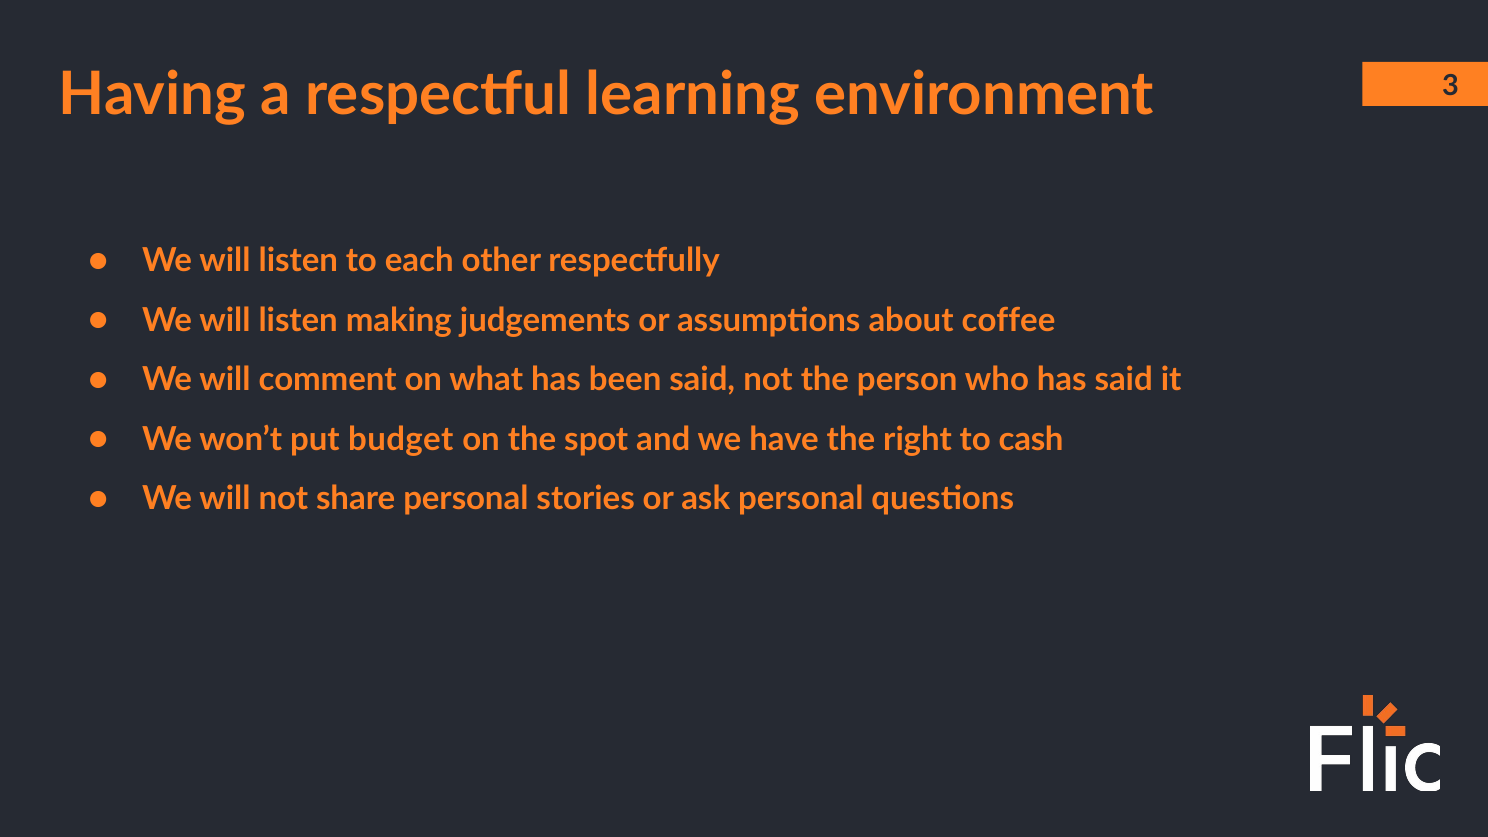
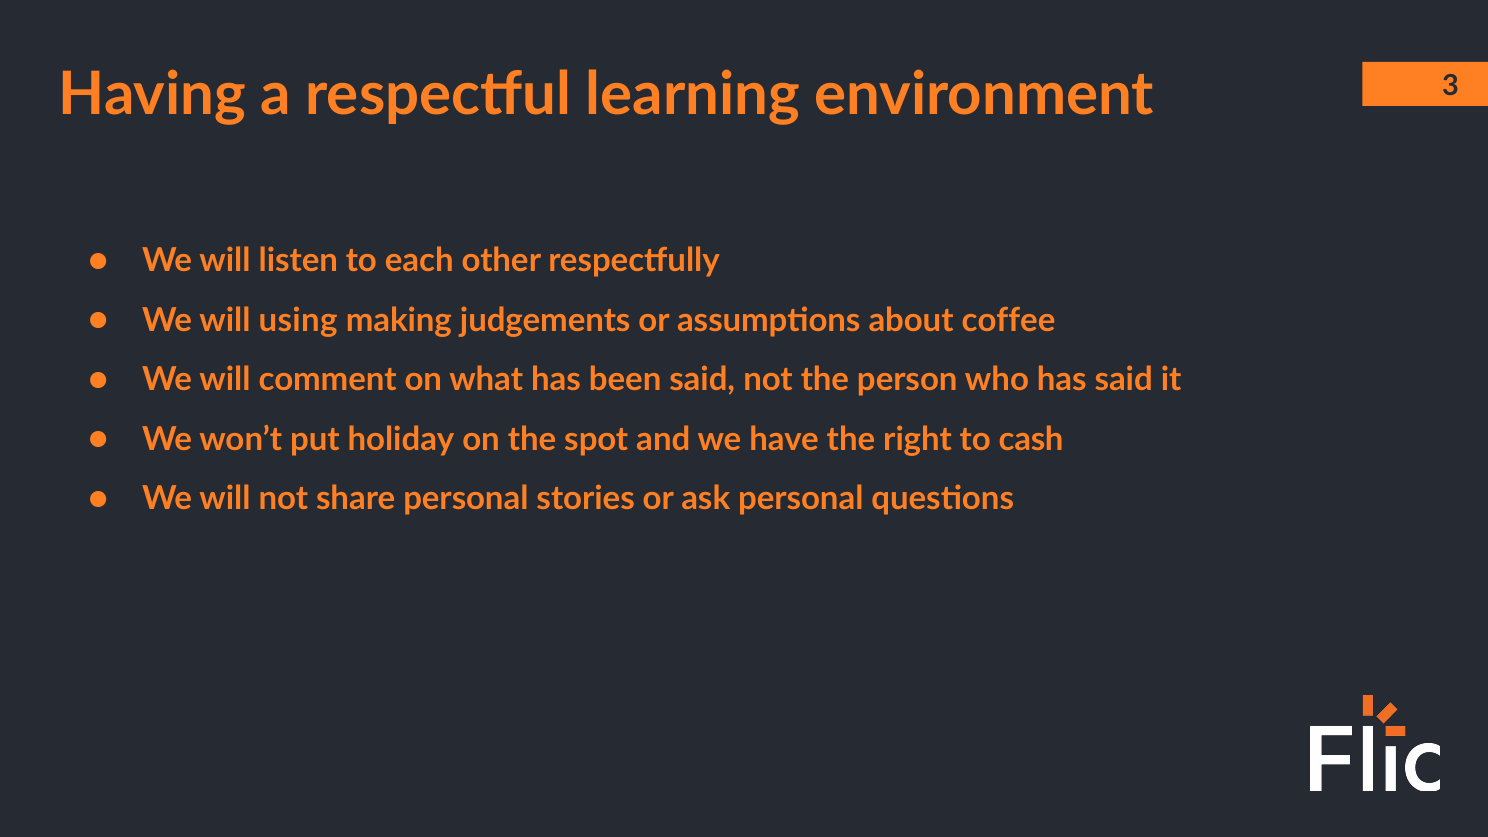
listen: listen -> using (298, 320)
budget: budget -> holiday (401, 439)
